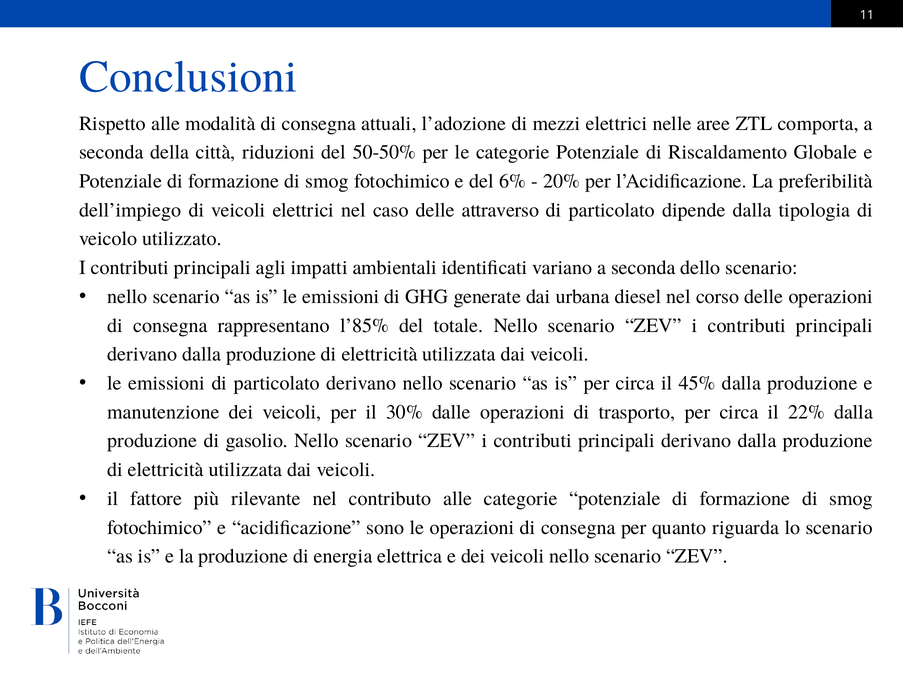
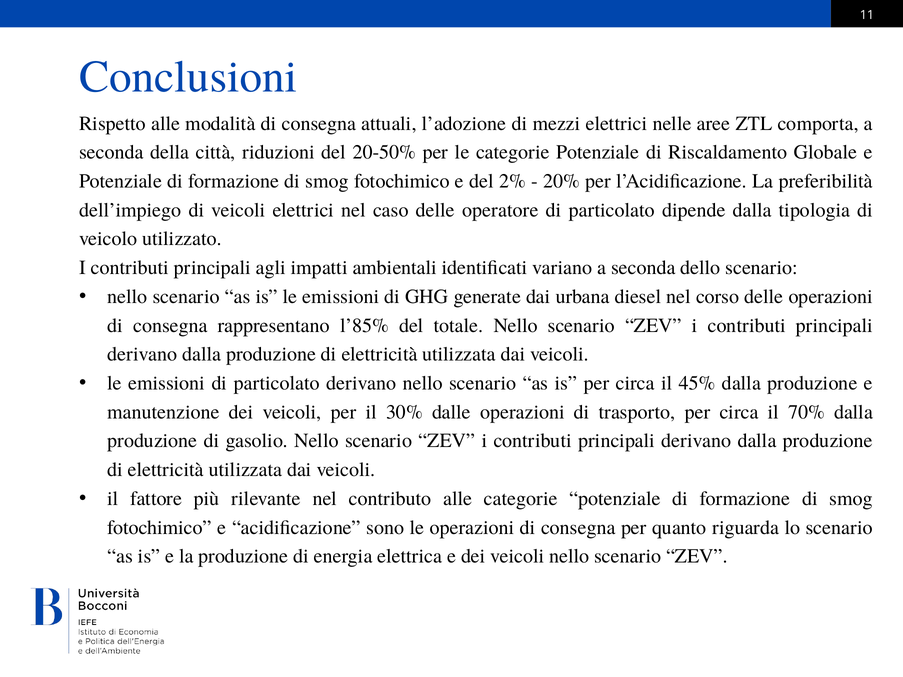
50-50%: 50-50% -> 20-50% (384, 152)
6%: 6% -> 2% (512, 181)
attraverso: attraverso -> operatore (500, 210)
22%: 22% -> 70% (807, 412)
